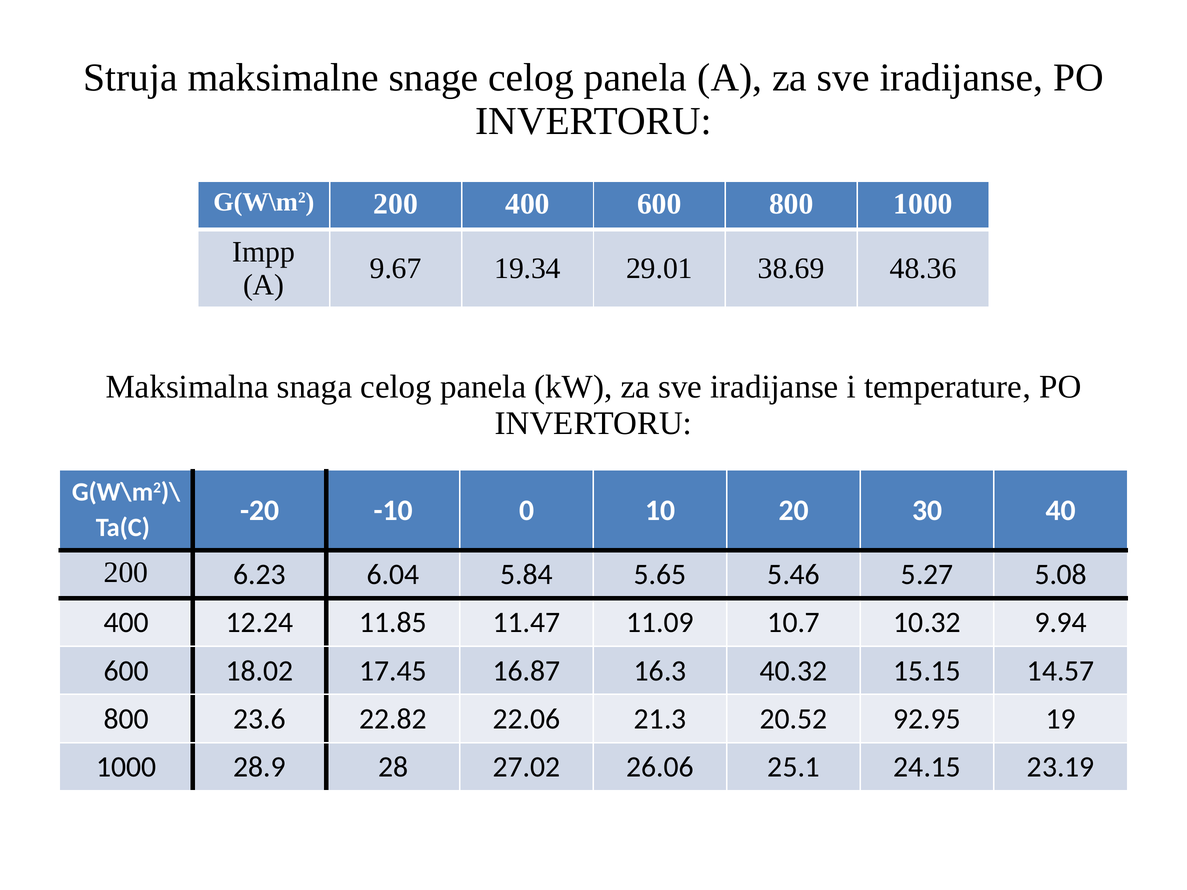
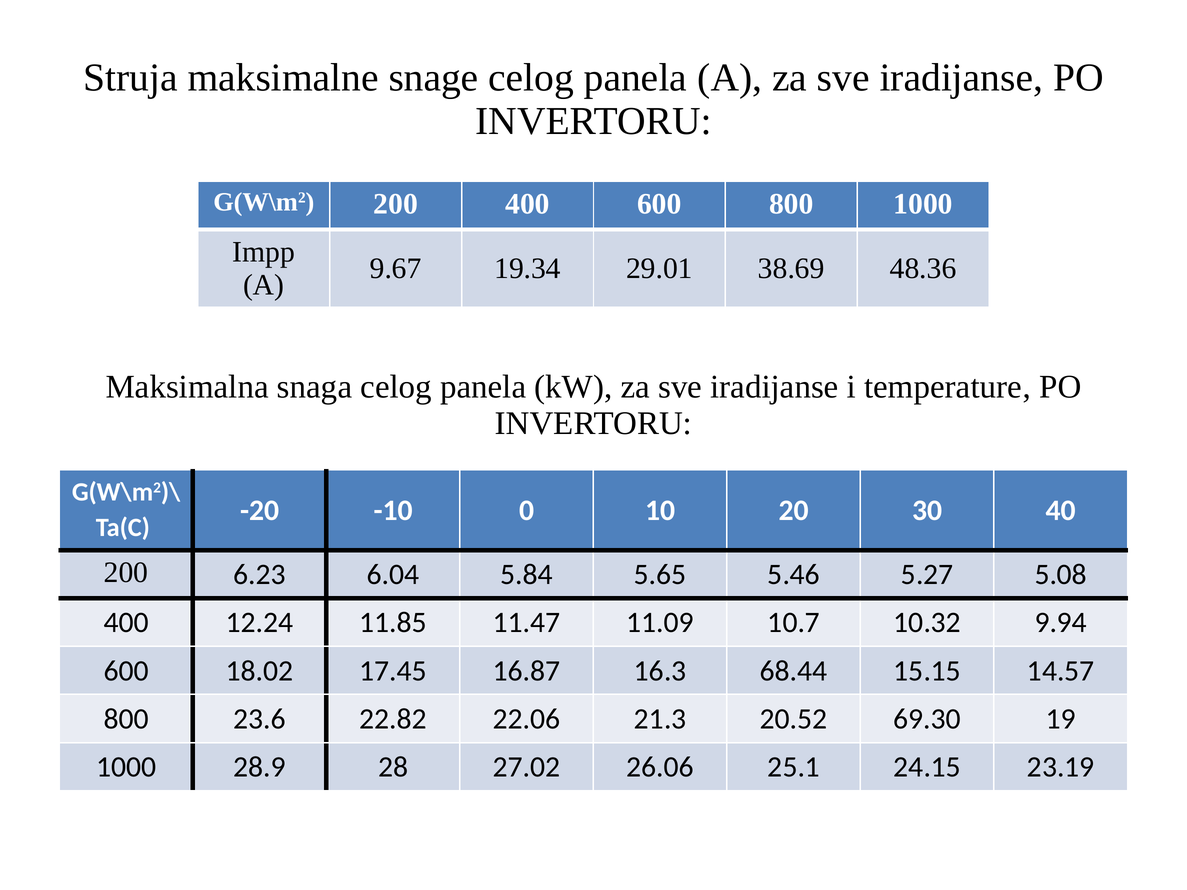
40.32: 40.32 -> 68.44 (794, 671)
92.95: 92.95 -> 69.30 (927, 719)
